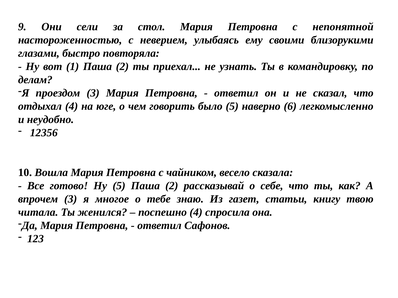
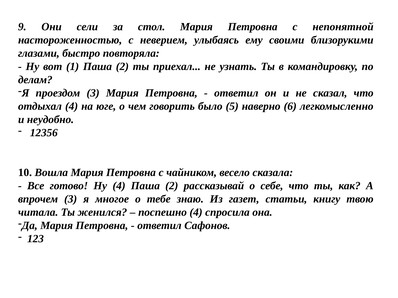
Ну 5: 5 -> 4 (119, 186)
